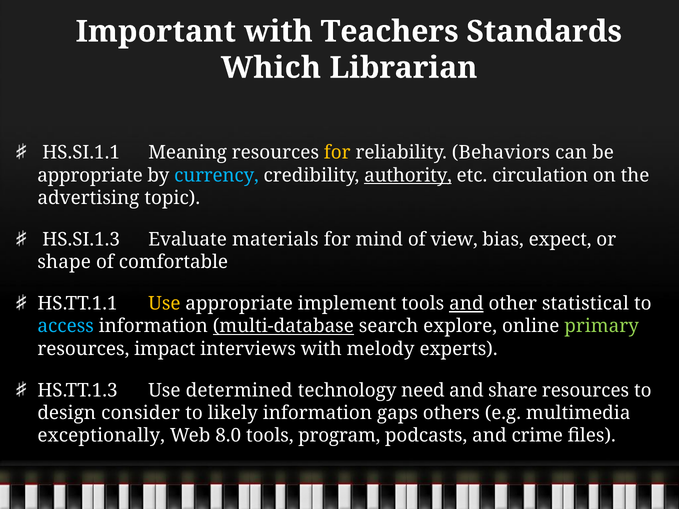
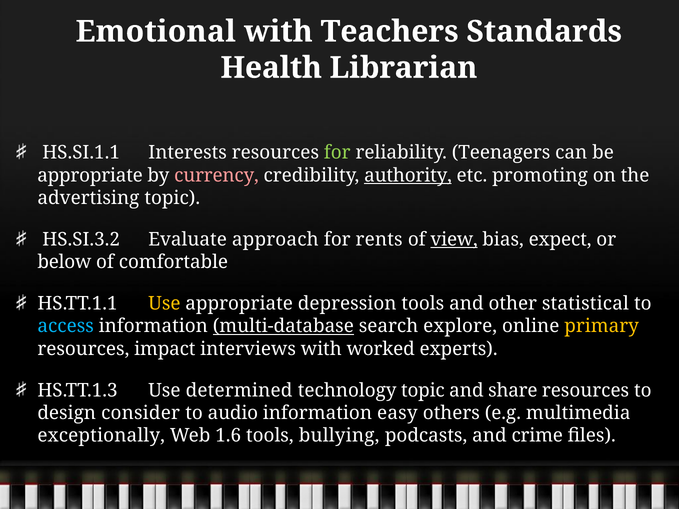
Important: Important -> Emotional (156, 32)
Which: Which -> Health (271, 68)
Meaning: Meaning -> Interests (188, 153)
for colour: yellow -> light green (337, 153)
Behaviors: Behaviors -> Teenagers (501, 153)
currency colour: light blue -> pink (217, 175)
circulation: circulation -> promoting (540, 175)
HS.SI.1.3: HS.SI.1.3 -> HS.SI.3.2 (81, 240)
materials: materials -> approach (275, 240)
mind: mind -> rents (379, 240)
view underline: none -> present (454, 240)
shape: shape -> below (64, 262)
implement: implement -> depression (347, 304)
and underline: present -> none (466, 304)
primary colour: light green -> yellow (602, 326)
melody: melody -> worked (381, 349)
technology need: need -> topic (423, 391)
likely: likely -> audio (233, 413)
gaps: gaps -> easy (397, 413)
8.0: 8.0 -> 1.6 (228, 436)
program: program -> bullying (339, 436)
